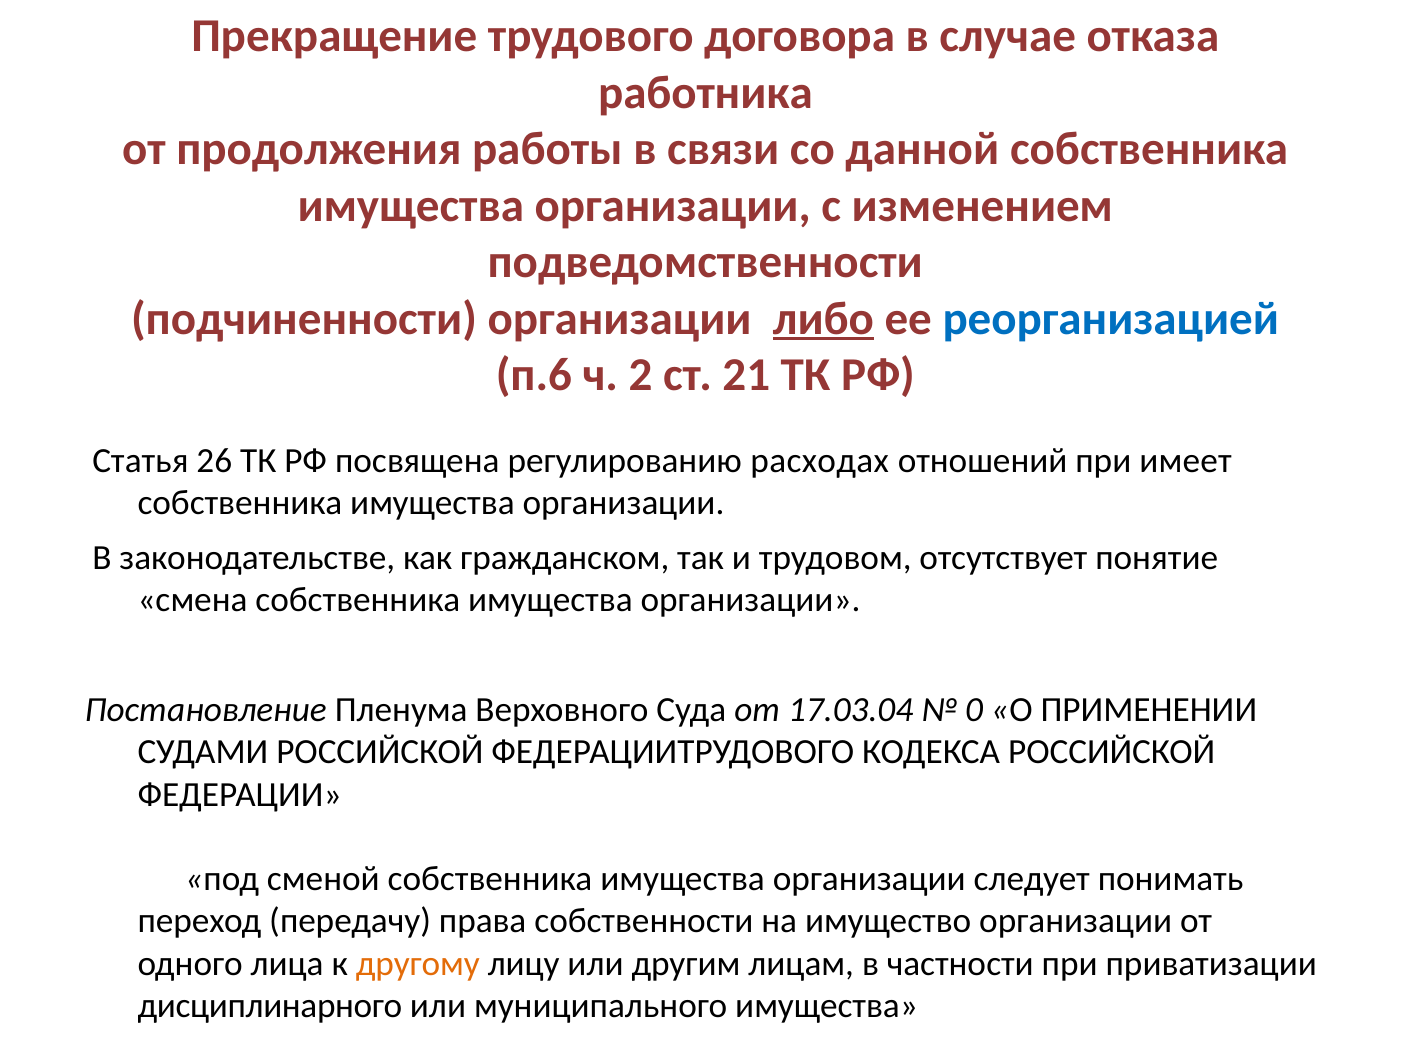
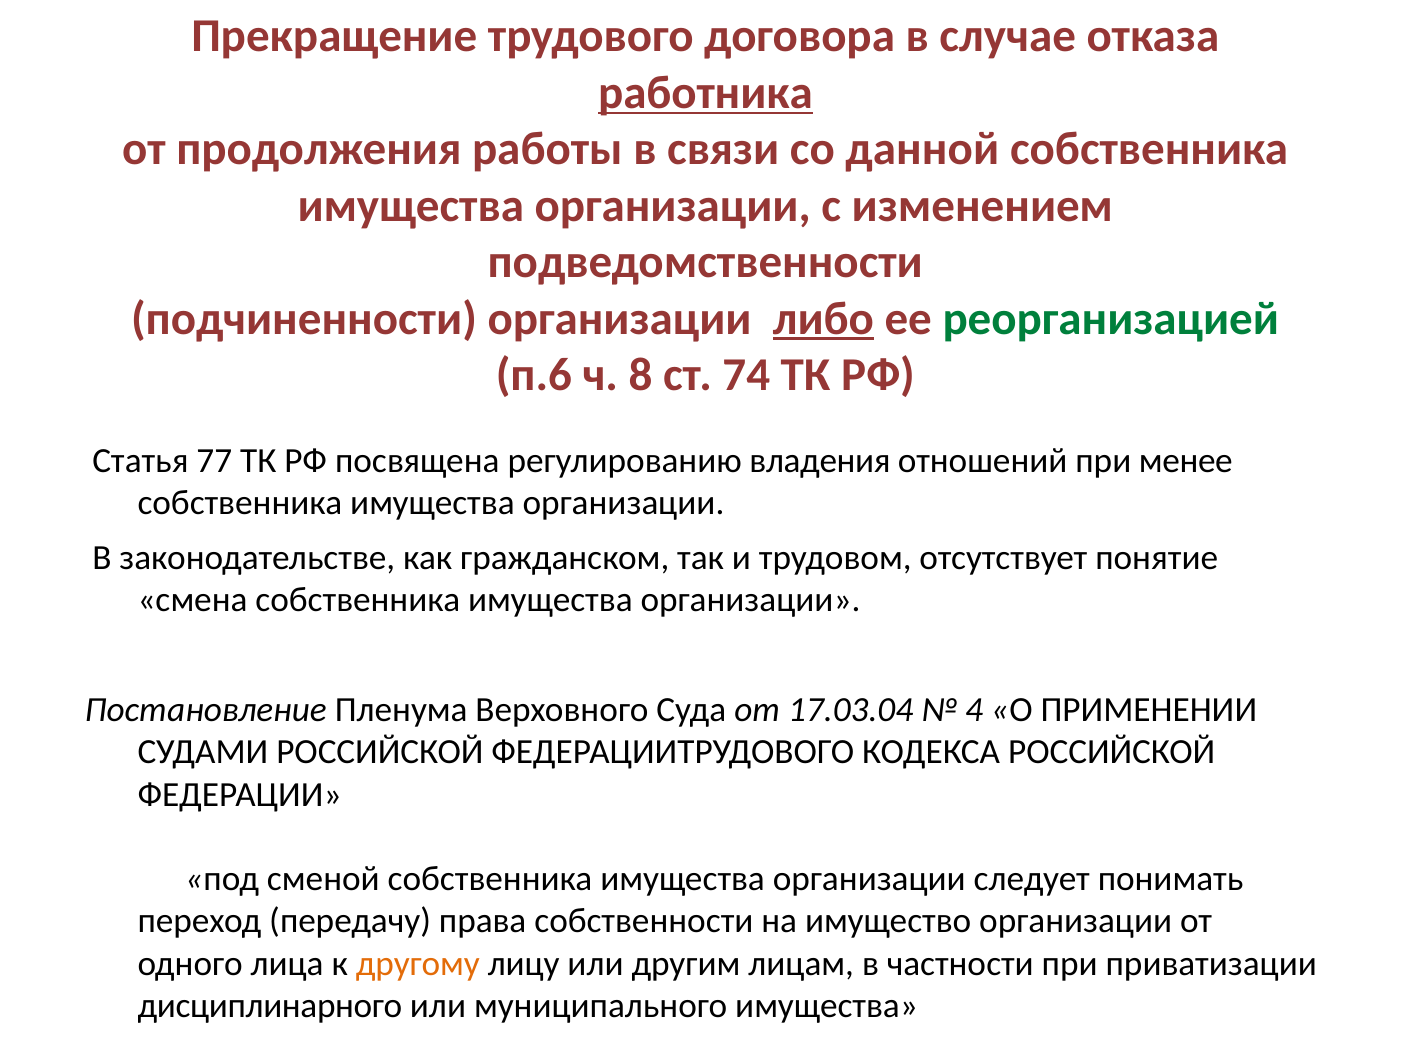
работника underline: none -> present (705, 93)
реорганизацией colour: blue -> green (1111, 319)
2: 2 -> 8 (640, 375)
21: 21 -> 74 (746, 375)
26: 26 -> 77 (214, 461)
расходах: расходах -> владения (820, 461)
имеет: имеет -> менее (1186, 461)
0: 0 -> 4 (974, 710)
